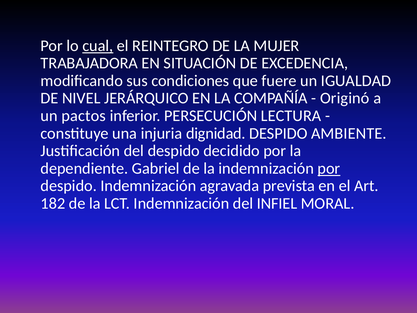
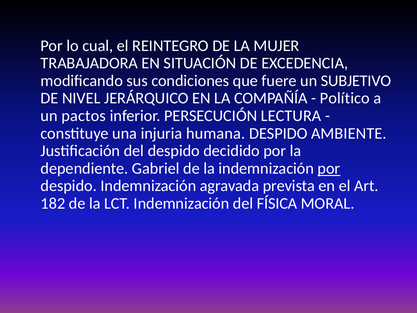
cual underline: present -> none (98, 46)
IGUALDAD: IGUALDAD -> SUBJETIVO (356, 81)
Originó: Originó -> Político (345, 98)
dignidad: dignidad -> humana (216, 133)
INFIEL: INFIEL -> FÍSICA (277, 203)
